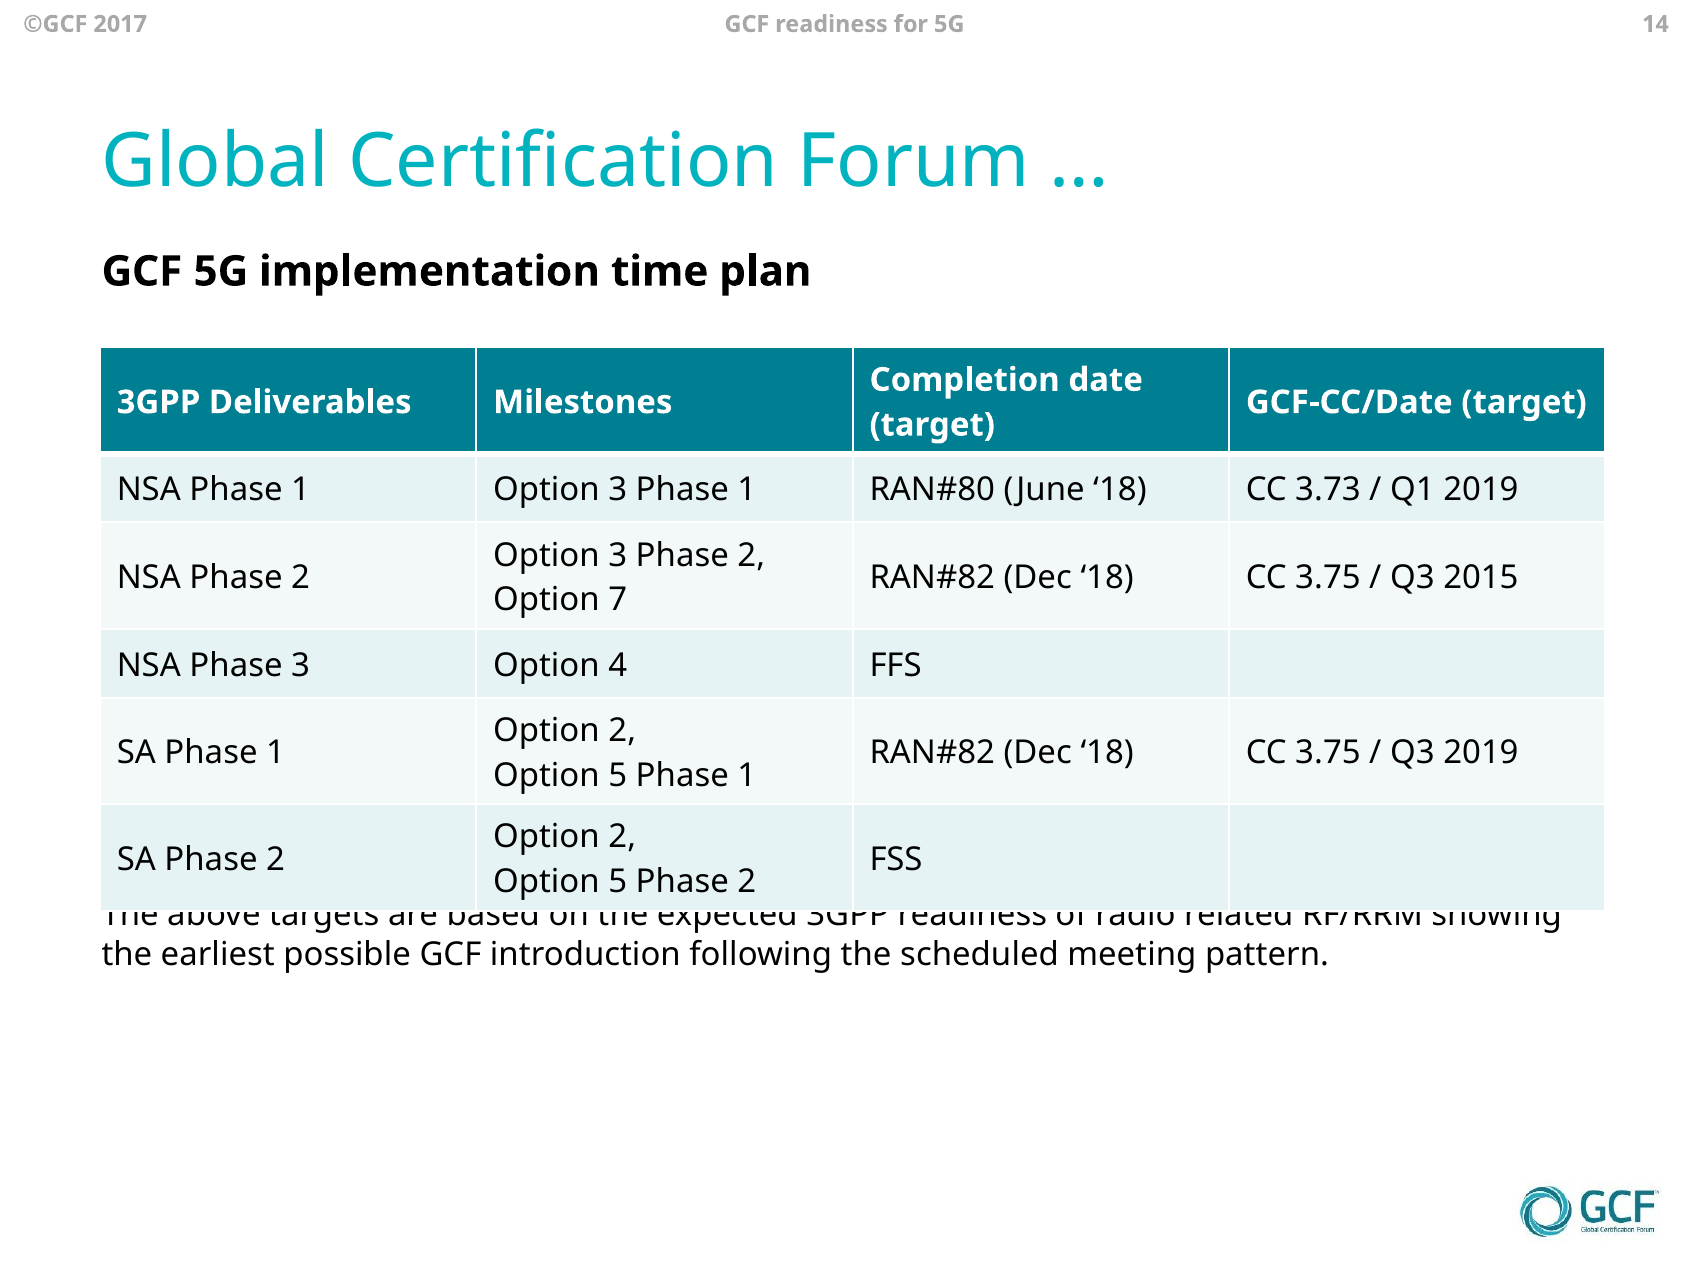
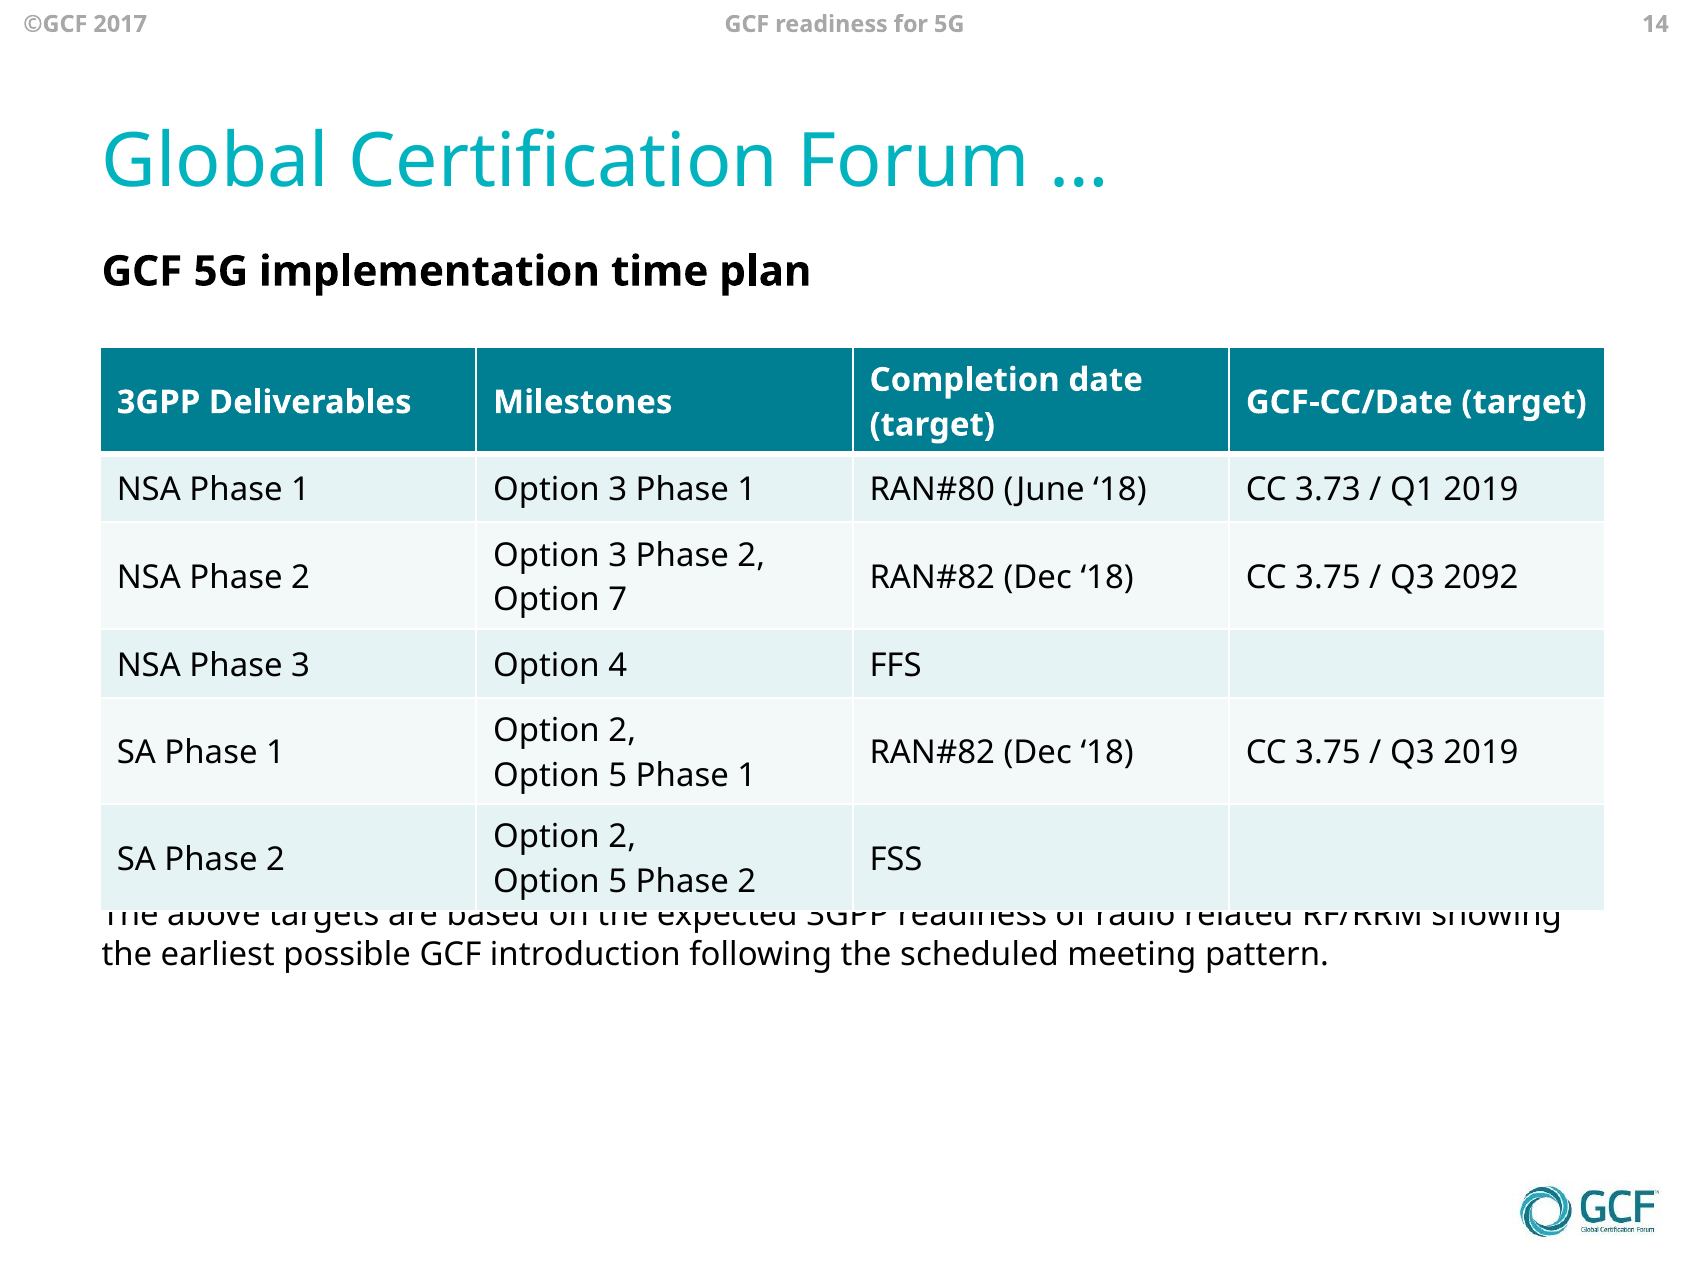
2015: 2015 -> 2092 (1481, 578)
